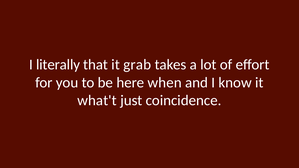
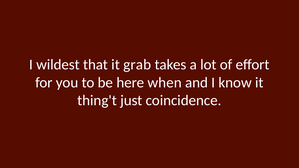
literally: literally -> wildest (58, 65)
what't: what't -> thing't (97, 101)
